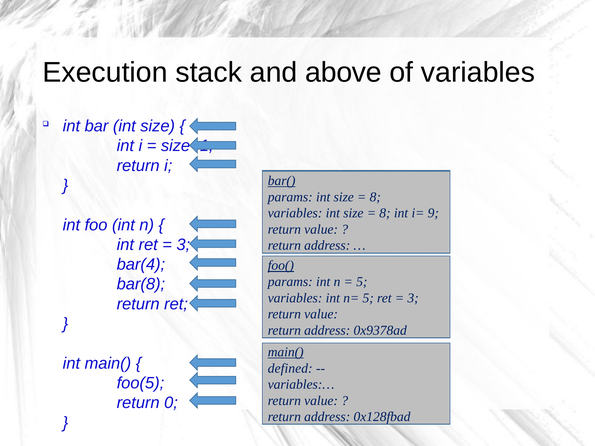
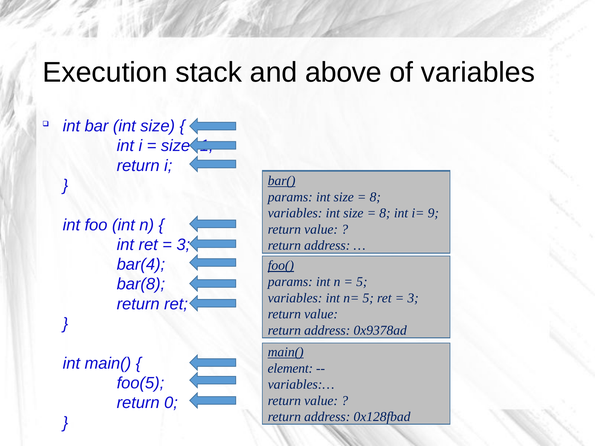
defined: defined -> element (290, 368)
